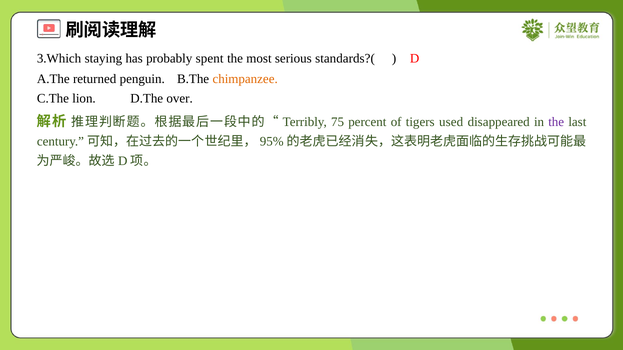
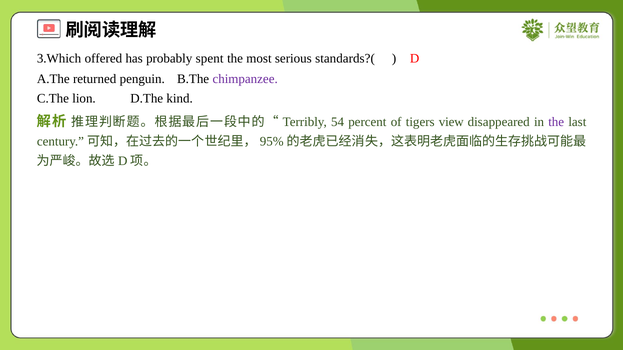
staying: staying -> offered (103, 58)
chimpanzee colour: orange -> purple (245, 79)
over: over -> kind (180, 99)
75: 75 -> 54 (338, 122)
used: used -> view (451, 122)
